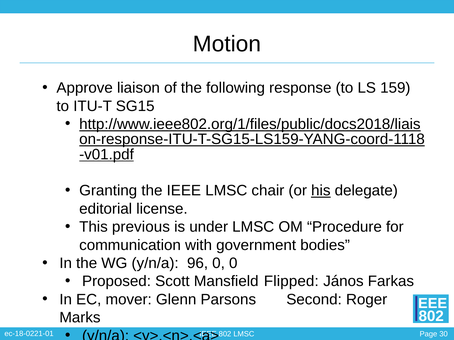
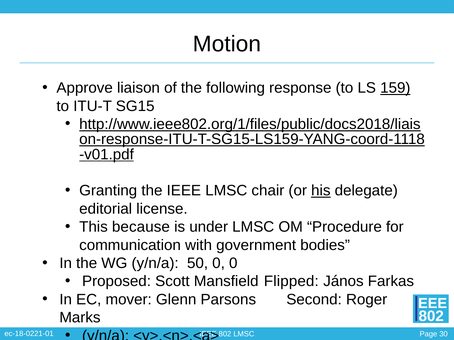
159 underline: none -> present (395, 88)
previous: previous -> because (141, 227)
96: 96 -> 50 (198, 264)
